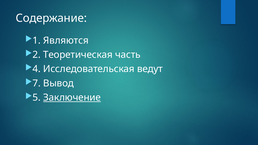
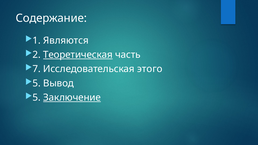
Теоретическая underline: none -> present (78, 55)
4: 4 -> 7 (37, 69)
ведут: ведут -> этого (150, 69)
7: 7 -> 5 (37, 83)
